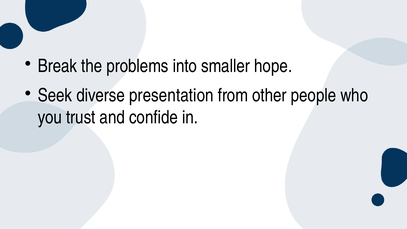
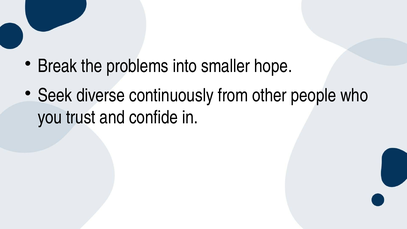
presentation: presentation -> continuously (171, 95)
